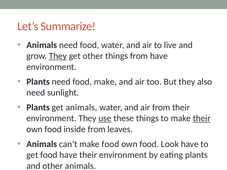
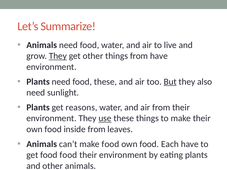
food make: make -> these (105, 82)
But underline: none -> present (170, 82)
get animals: animals -> reasons (81, 108)
their underline: present -> none (202, 118)
Look: Look -> Each (170, 144)
food have: have -> food (68, 155)
